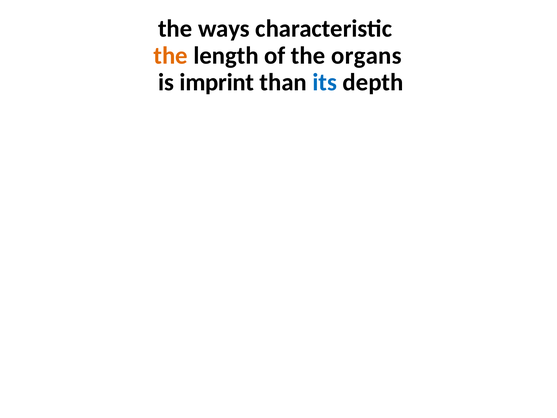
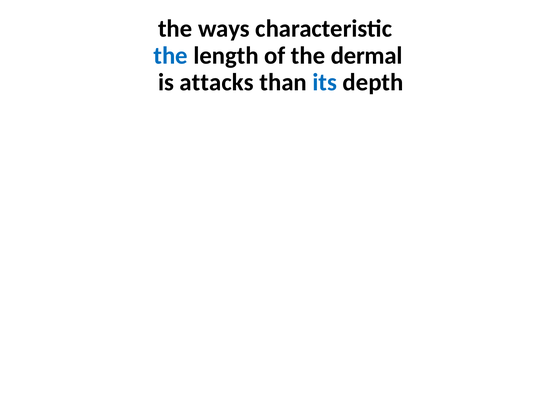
the colour: orange -> blue (171, 56)
organs: organs -> dermal (367, 56)
imprint: imprint -> attacks (217, 82)
